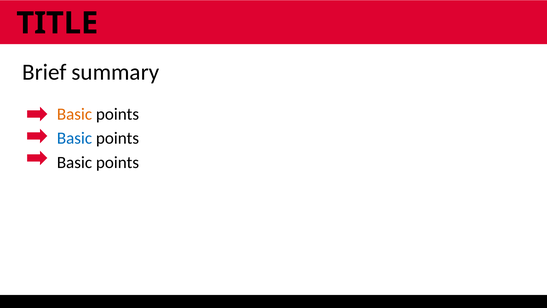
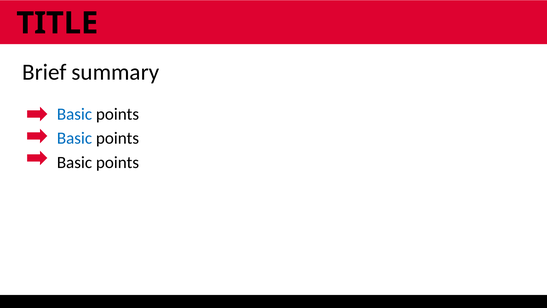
Basic colour: orange -> blue (74, 114)
